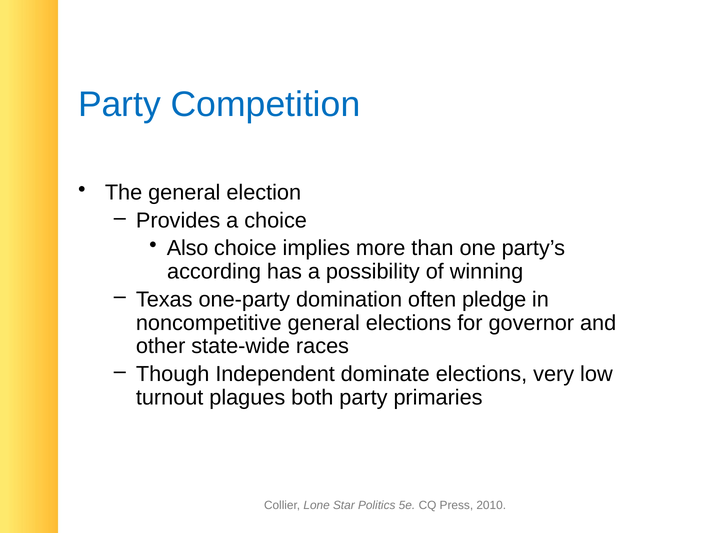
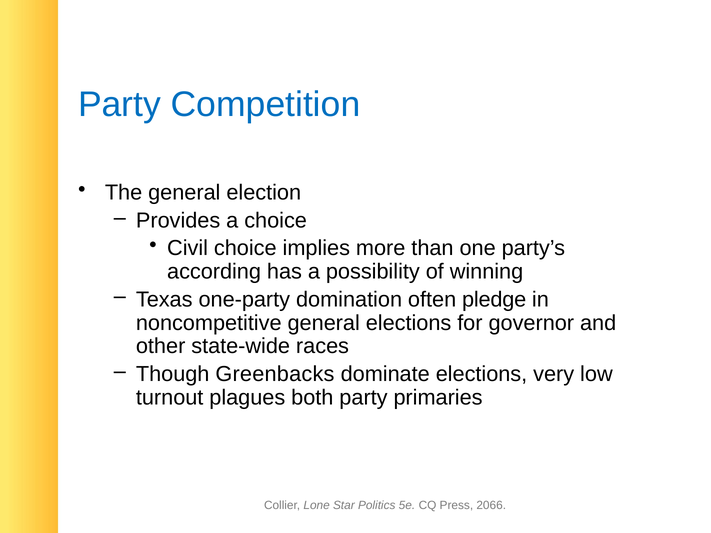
Also: Also -> Civil (188, 248)
Independent: Independent -> Greenbacks (275, 374)
2010: 2010 -> 2066 (491, 505)
